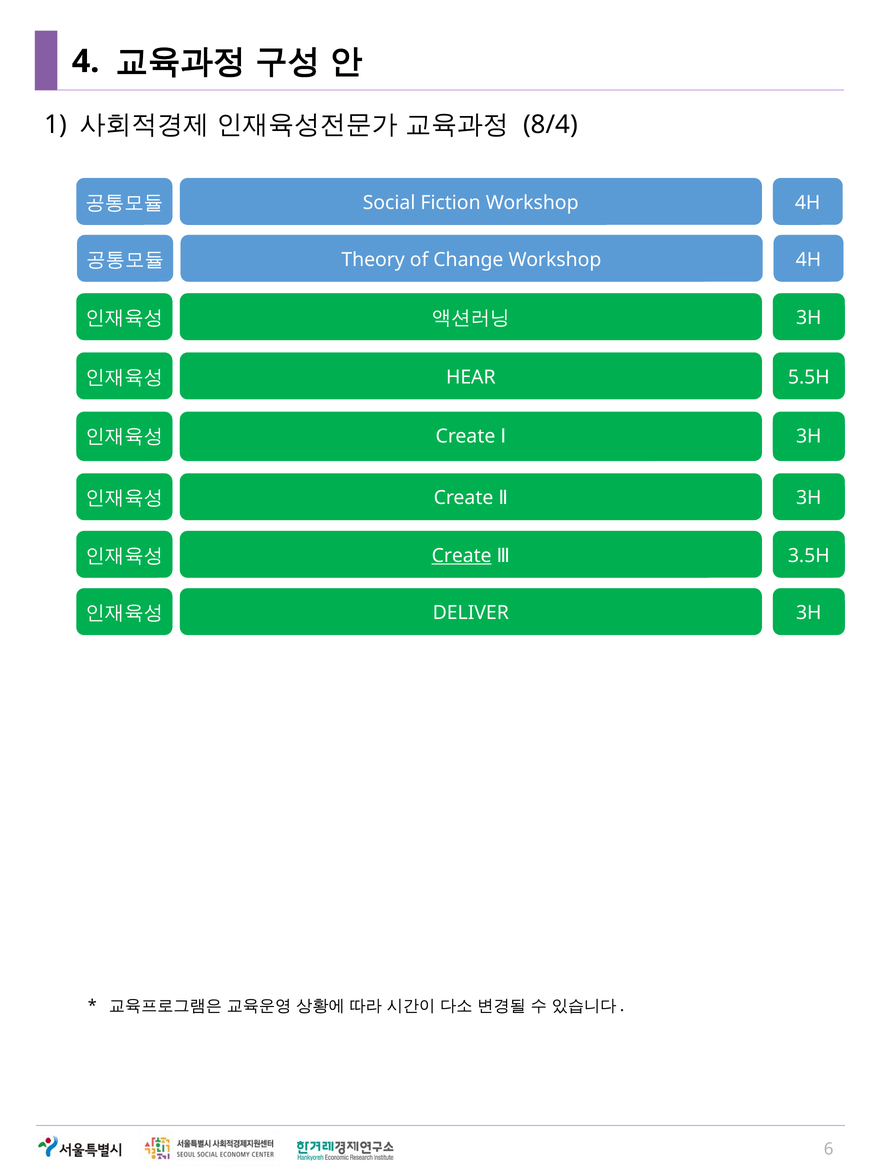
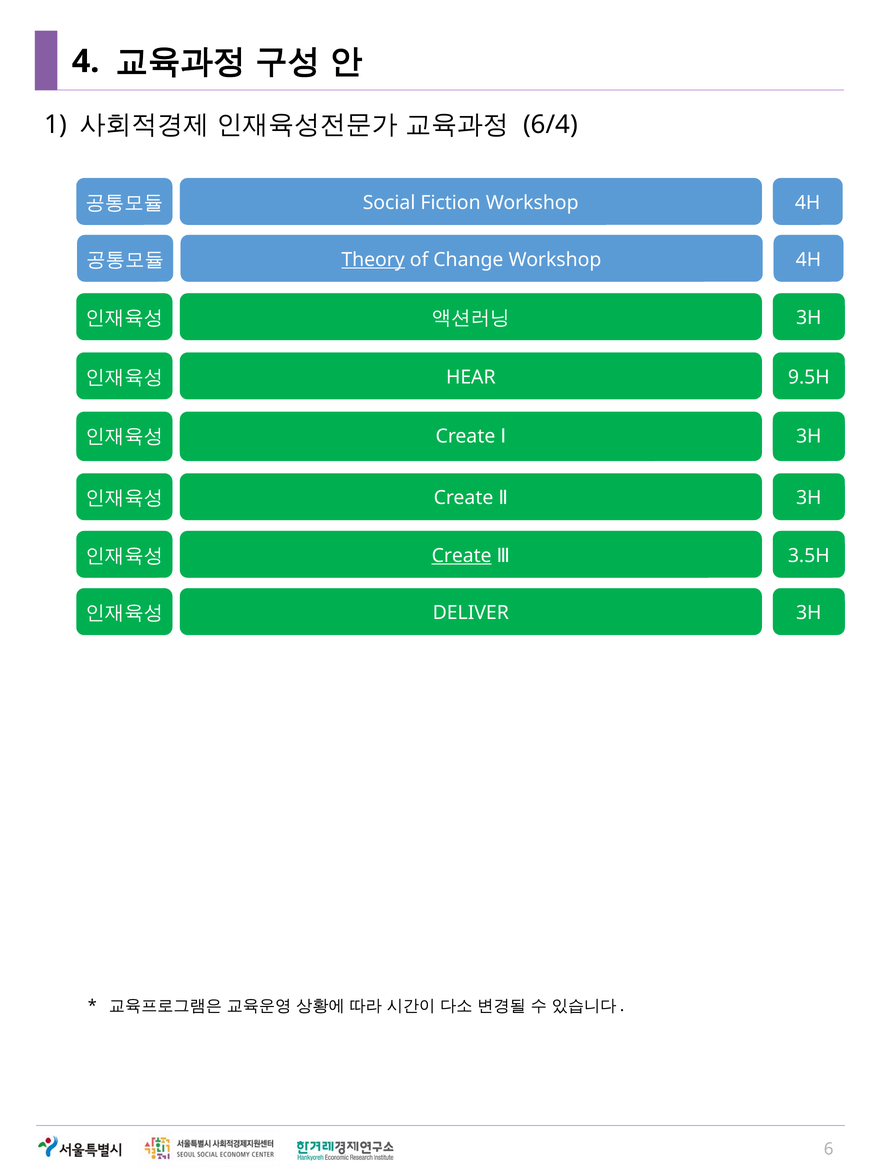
8/4: 8/4 -> 6/4 (551, 125)
Theory underline: none -> present (373, 260)
5.5H: 5.5H -> 9.5H (809, 377)
